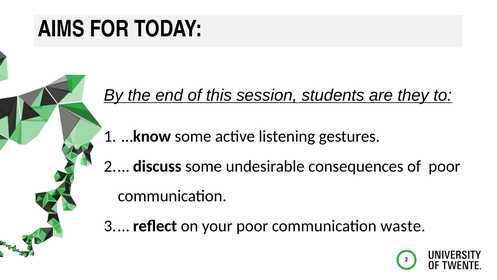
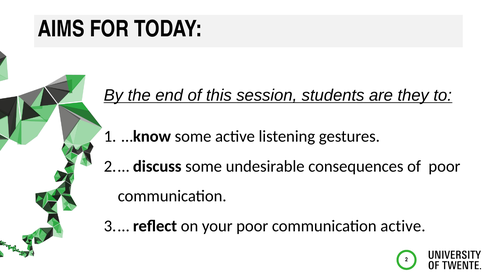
communication waste: waste -> active (403, 226)
